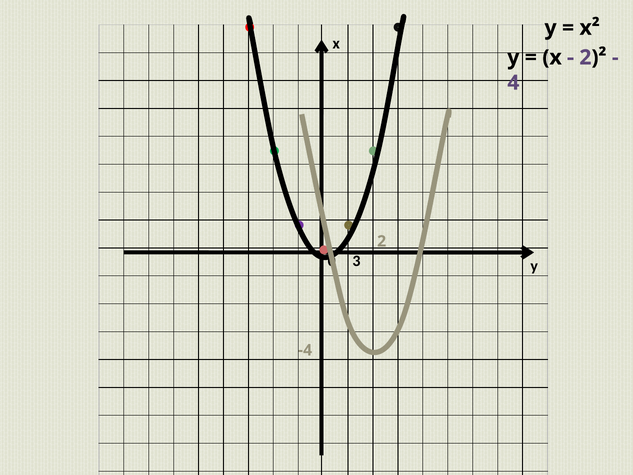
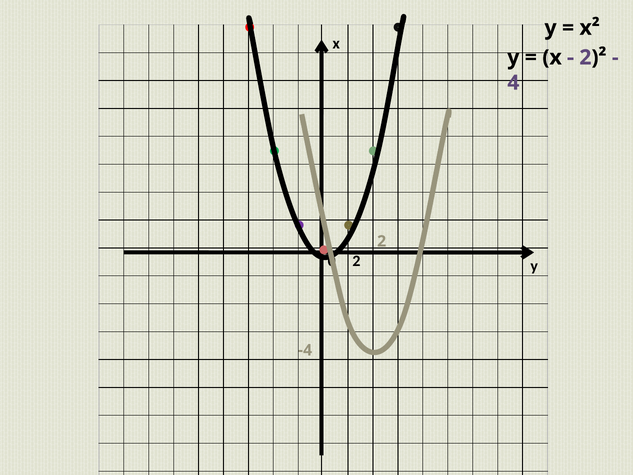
3: 3 -> 2 (356, 261)
